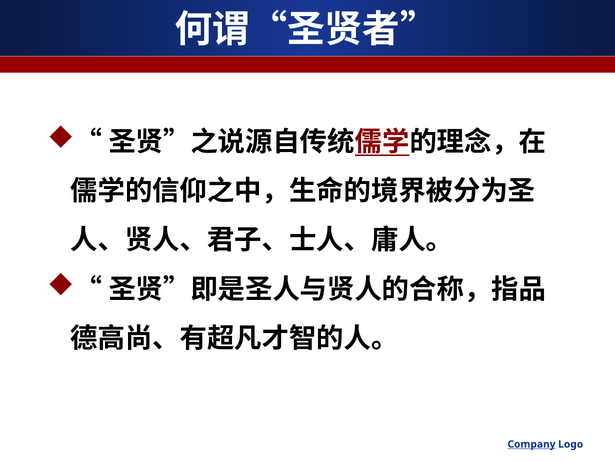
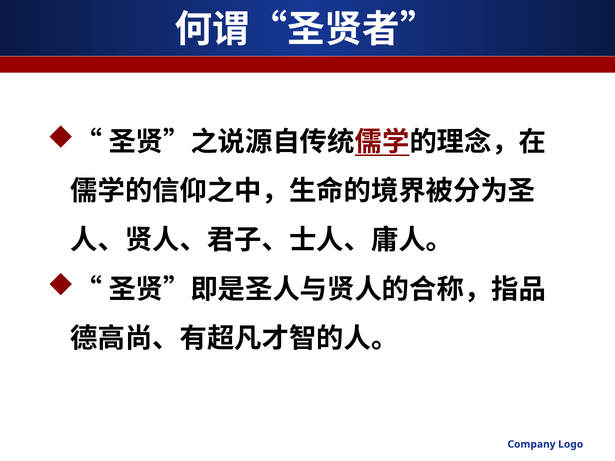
Company underline: present -> none (531, 445)
